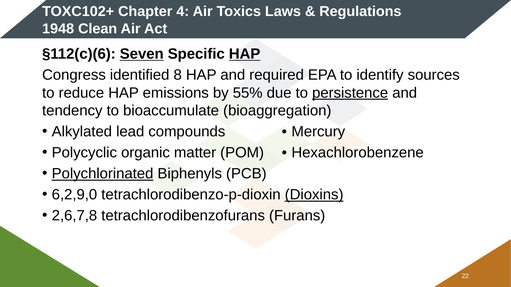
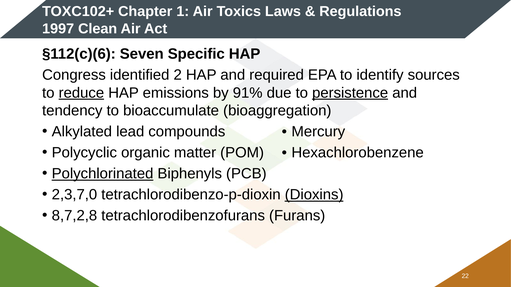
4: 4 -> 1 (183, 12)
1948: 1948 -> 1997 (58, 29)
Seven underline: present -> none (142, 54)
HAP underline: present -> none (245, 54)
8: 8 -> 2 (178, 75)
reduce underline: none -> present (81, 93)
55%: 55% -> 91% (248, 93)
6,2,9,0: 6,2,9,0 -> 2,3,7,0 (74, 195)
2,6,7,8: 2,6,7,8 -> 8,7,2,8 (74, 216)
